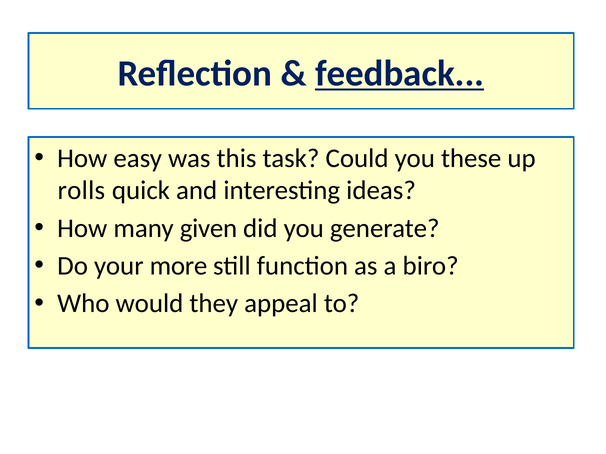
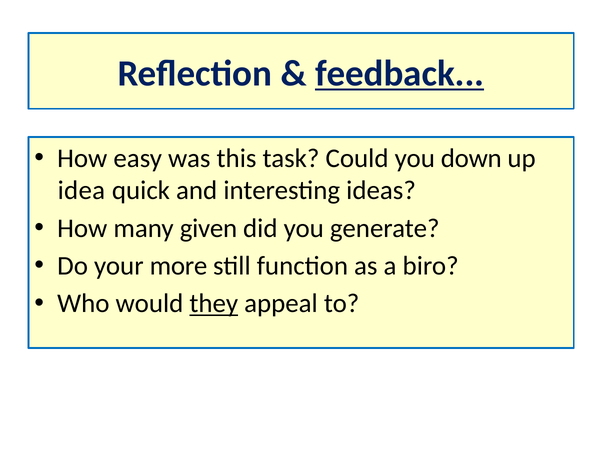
these: these -> down (471, 158)
rolls: rolls -> idea (81, 191)
they underline: none -> present (214, 304)
